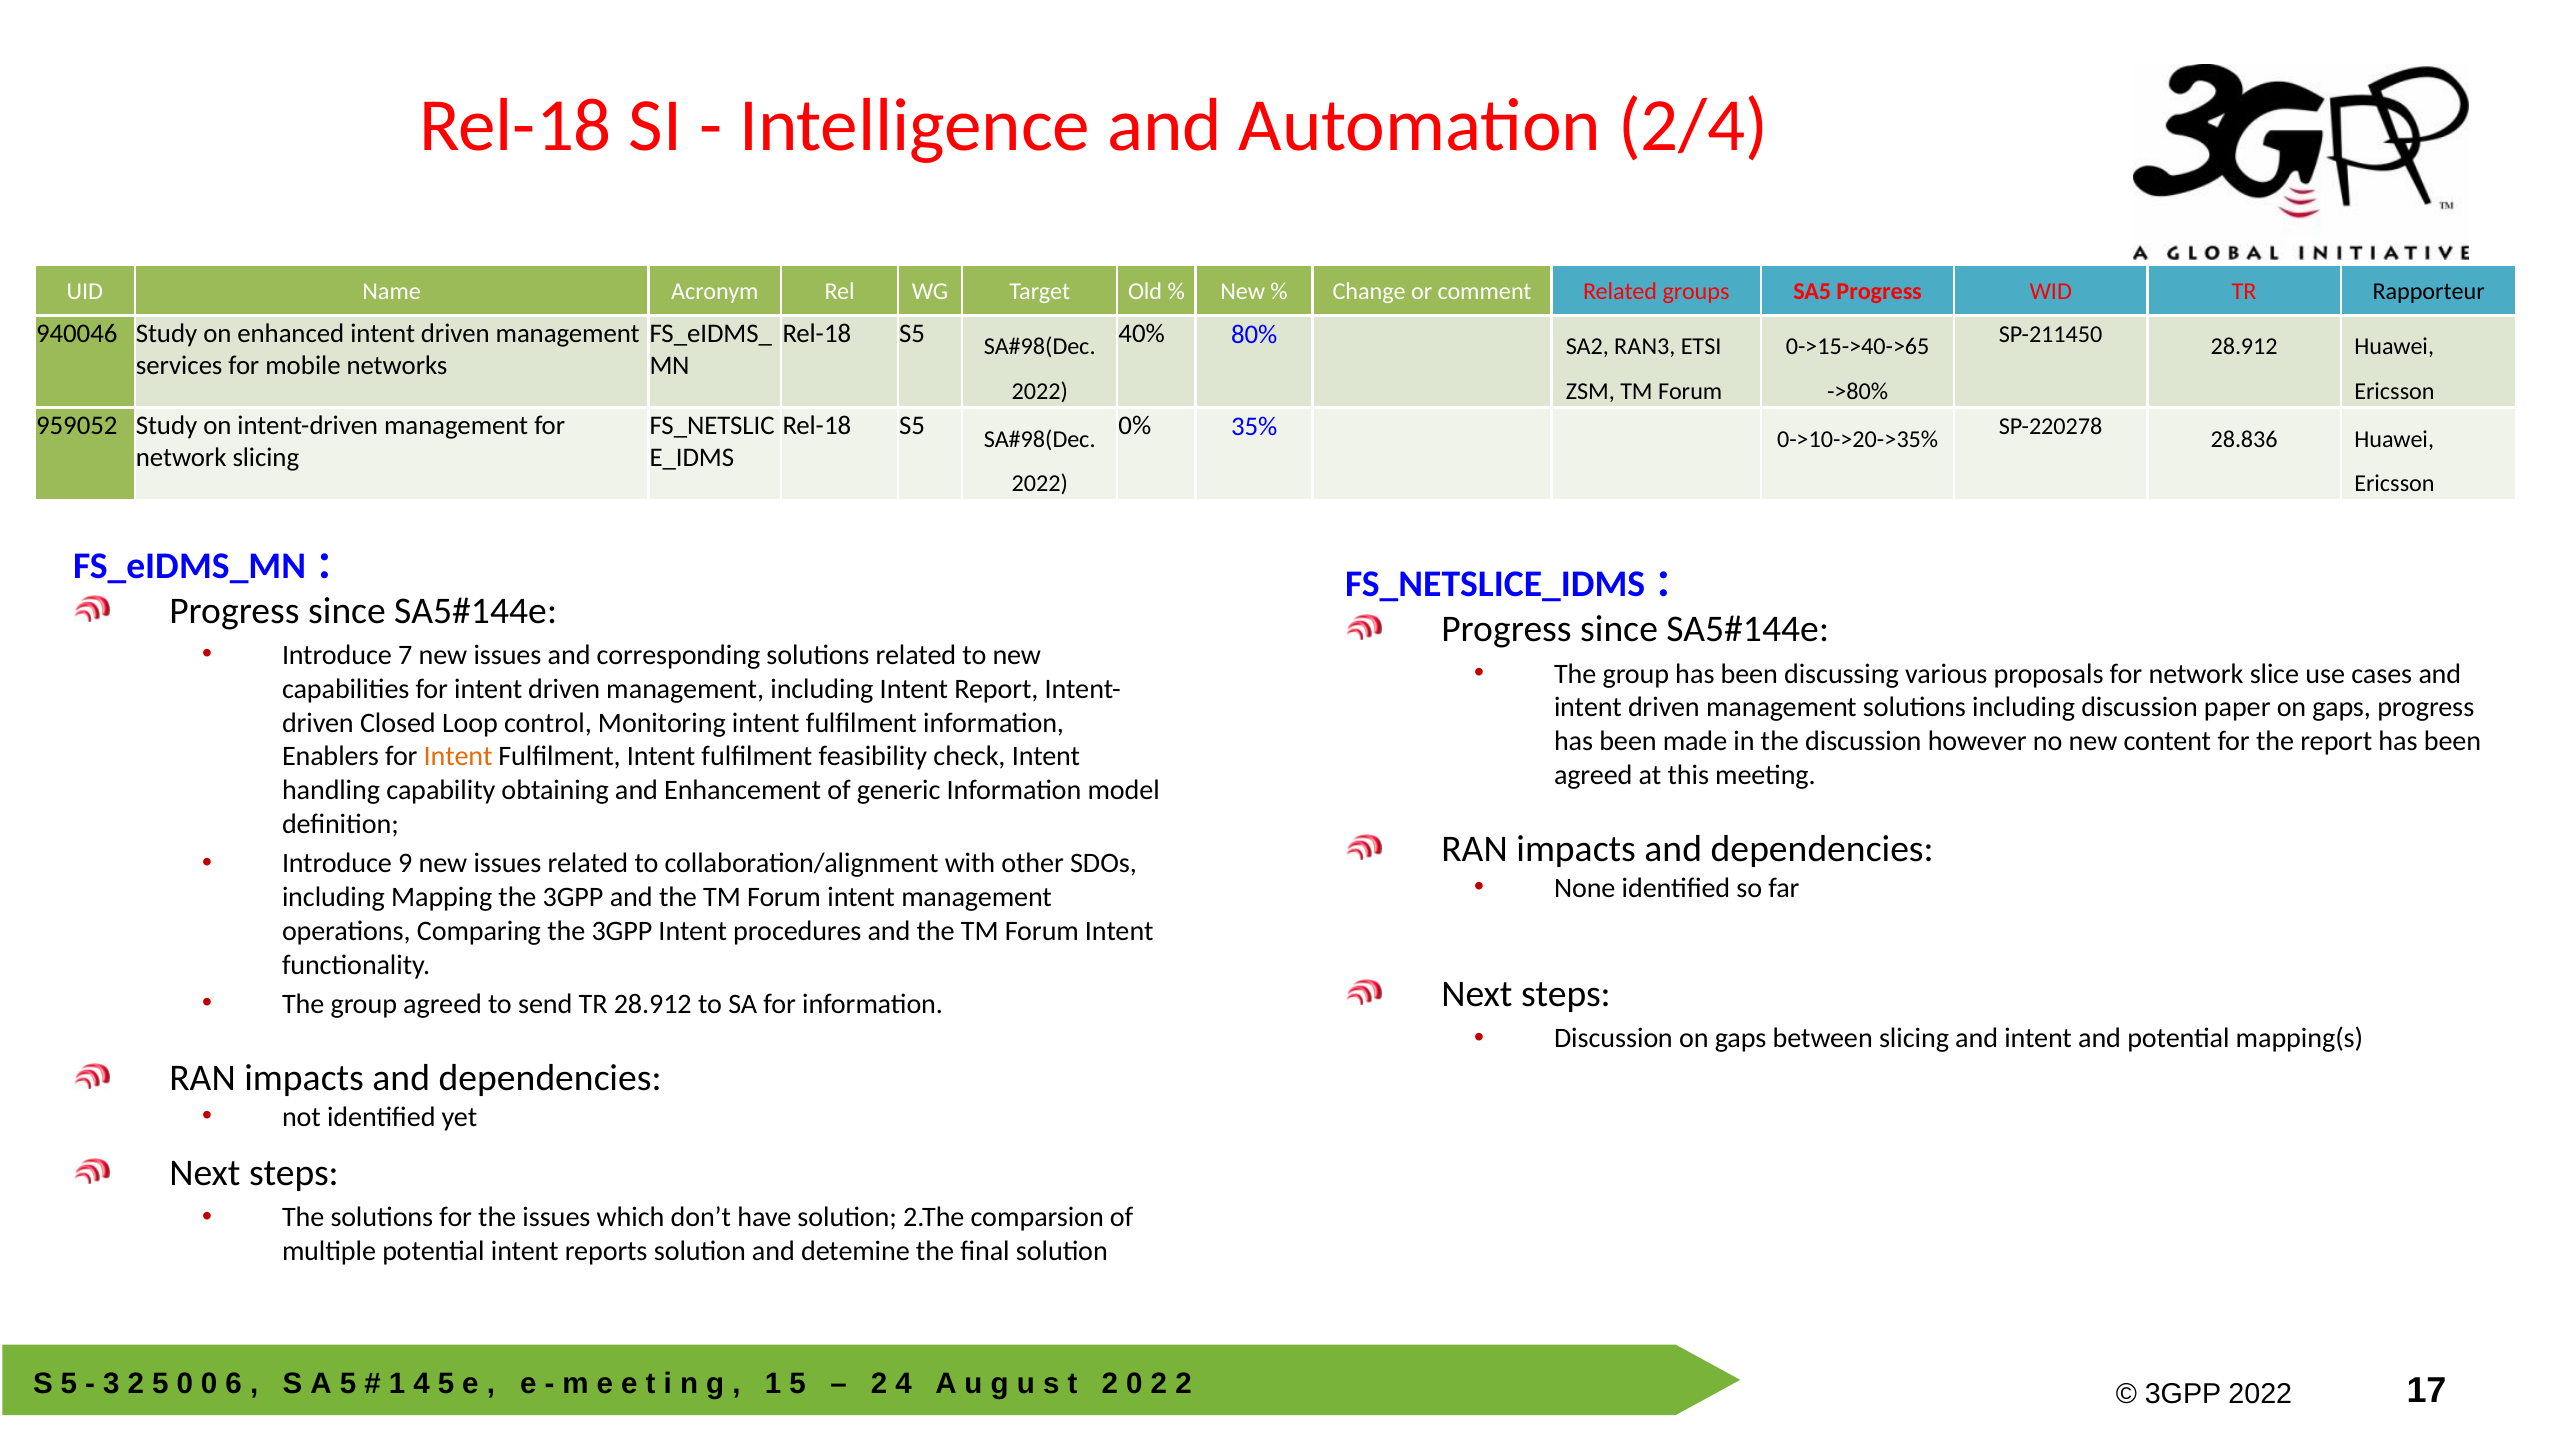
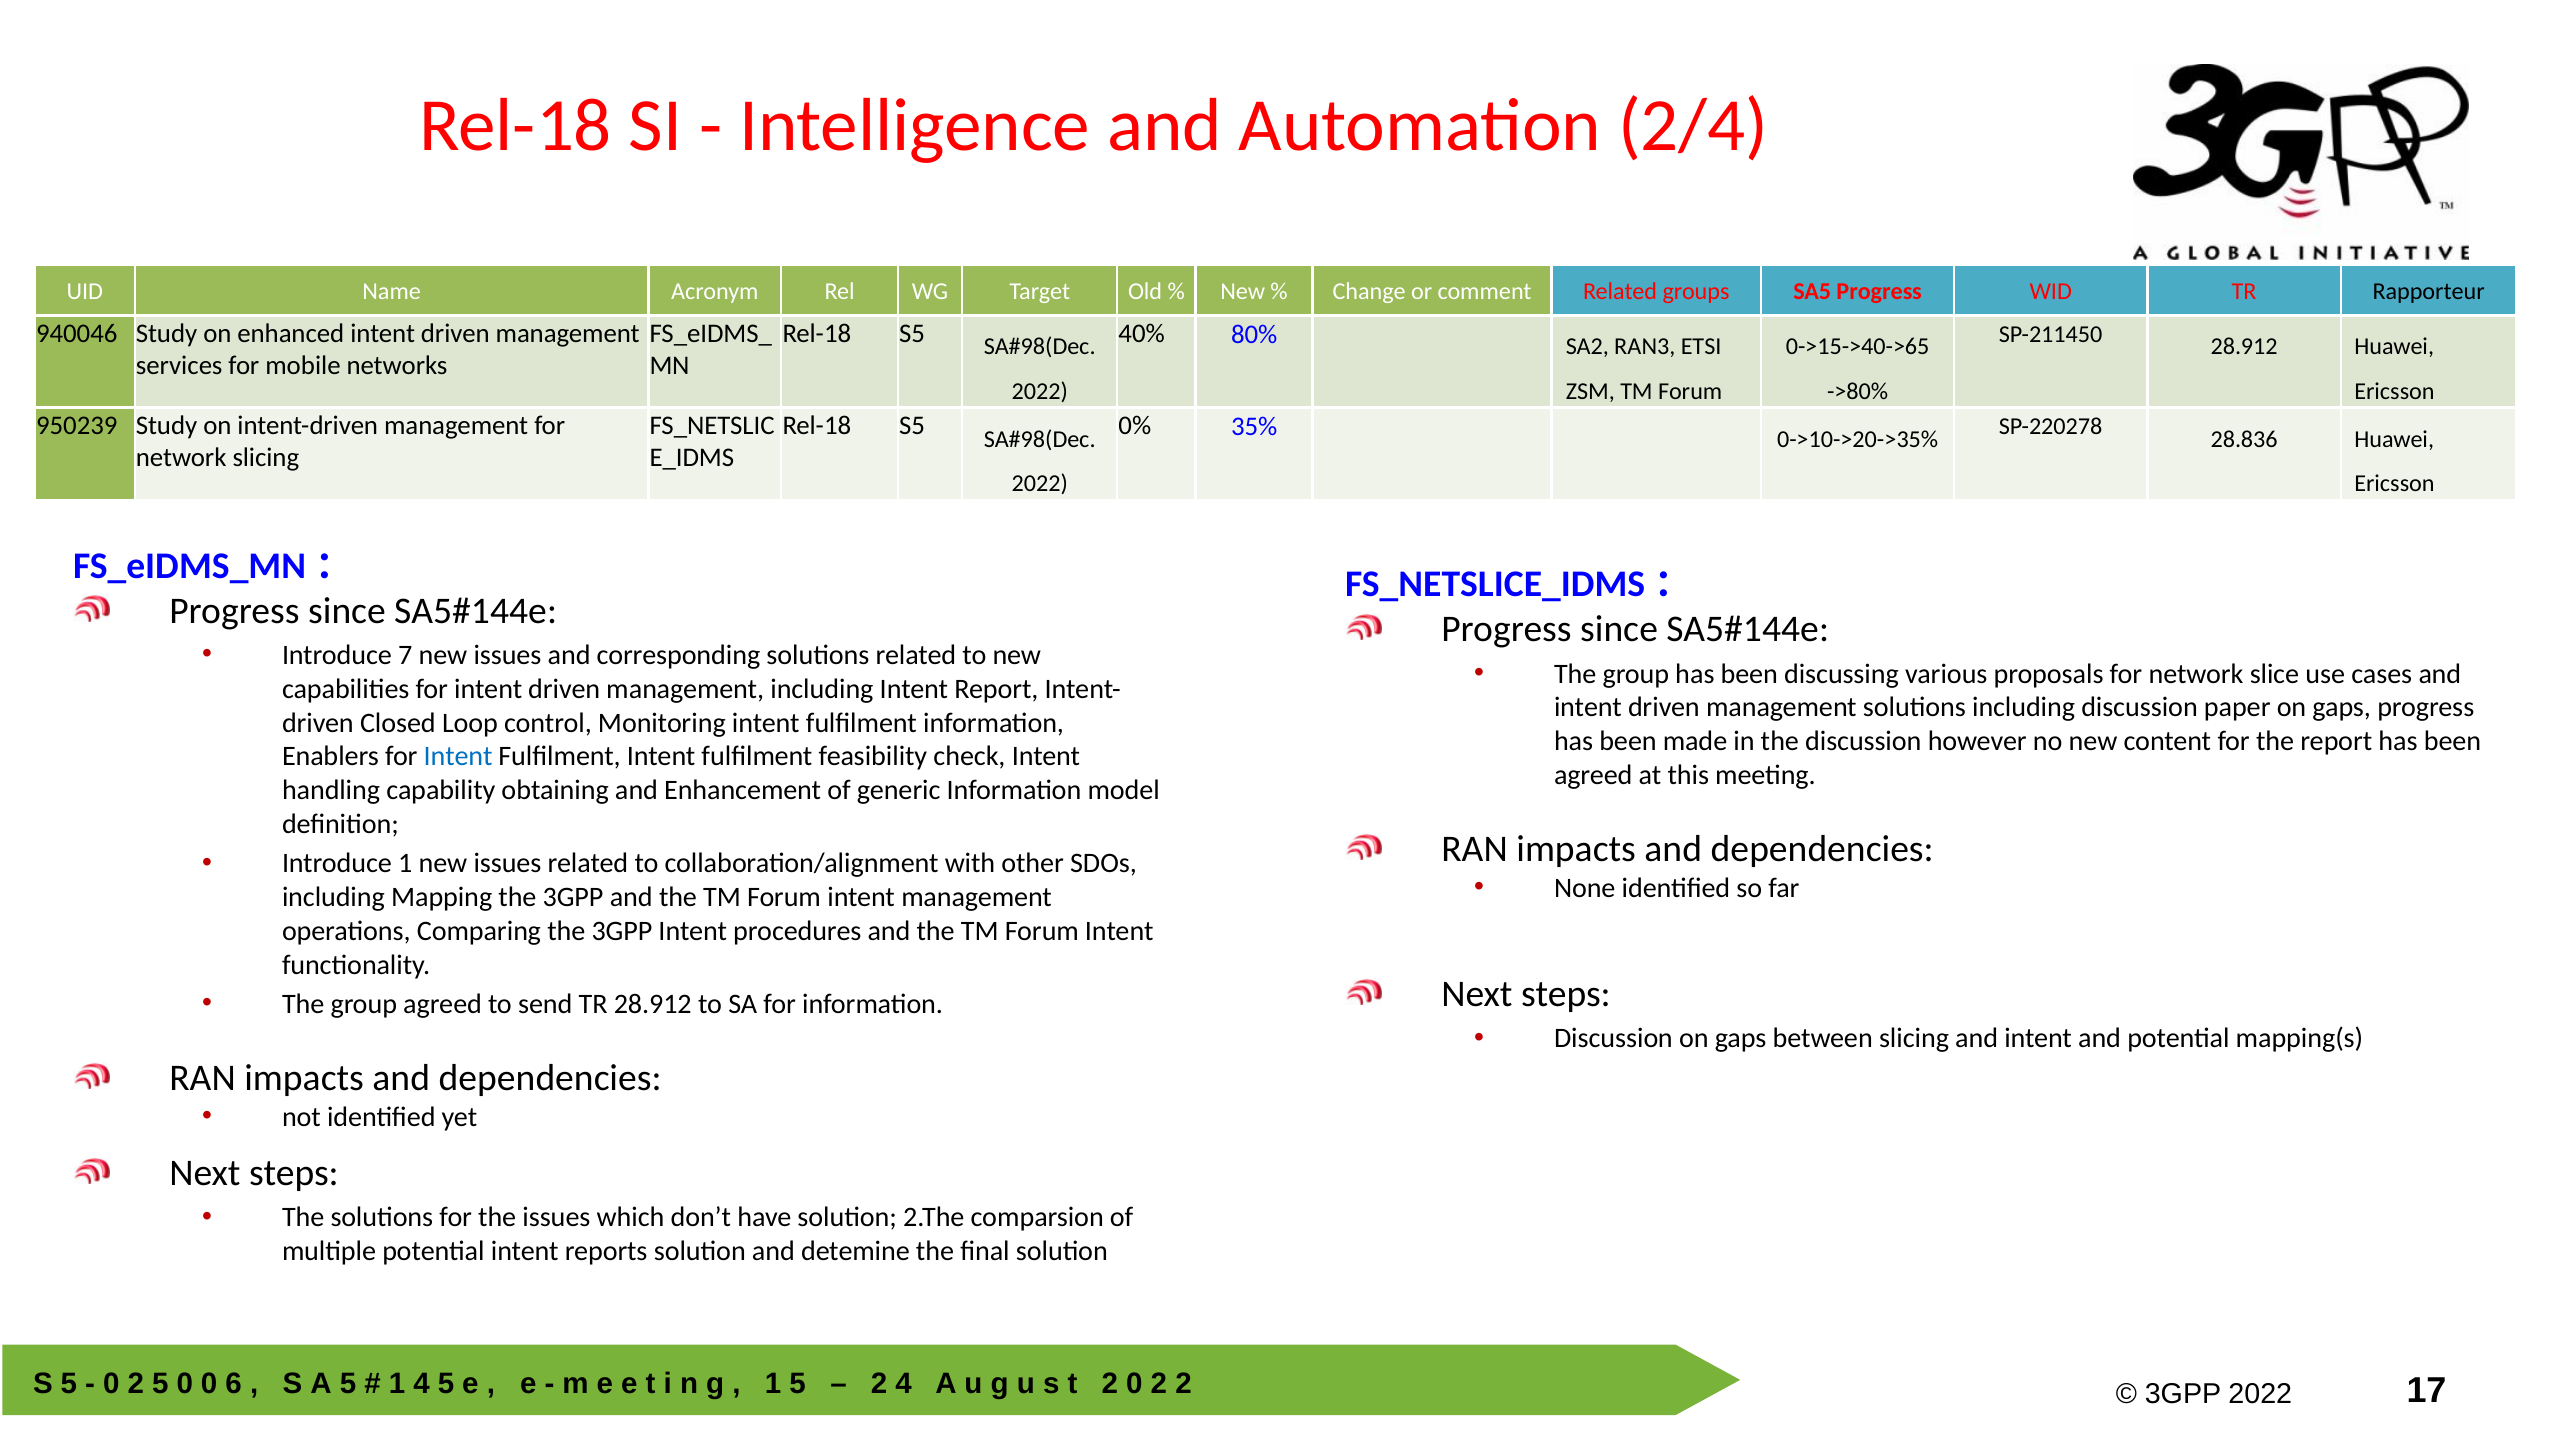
959052: 959052 -> 950239 (77, 425)
Intent colour: orange -> blue (458, 757)
Introduce 9: 9 -> 1 (405, 864)
3: 3 -> 0 (111, 1384)
